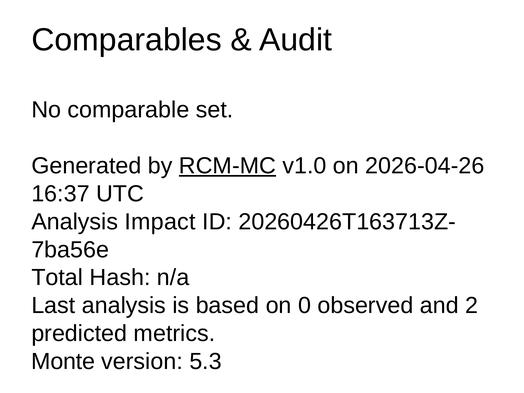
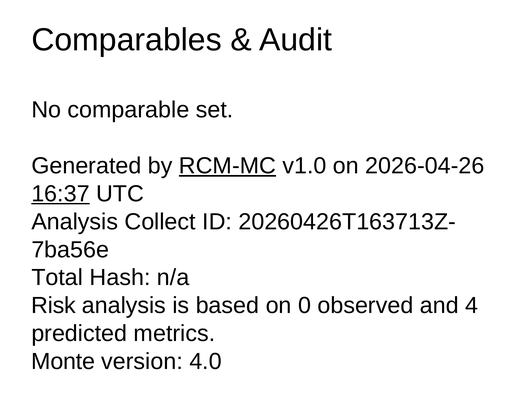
16:37 underline: none -> present (60, 194)
Impact: Impact -> Collect (160, 222)
Last: Last -> Risk (53, 306)
2: 2 -> 4 (472, 306)
5.3: 5.3 -> 4.0 (206, 361)
